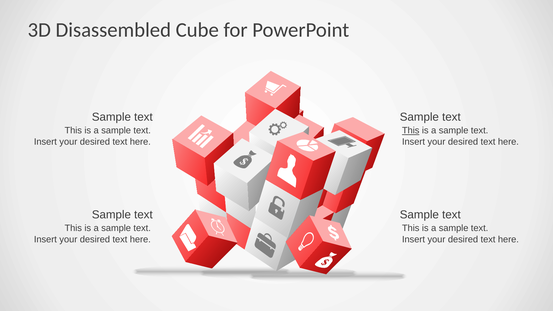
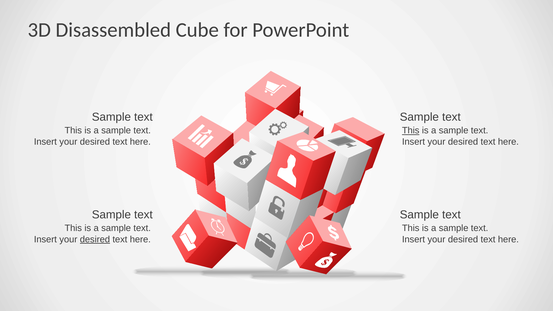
desired underline: none -> present (95, 239)
